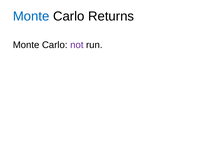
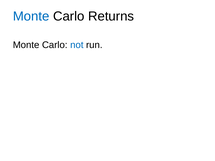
not colour: purple -> blue (77, 45)
